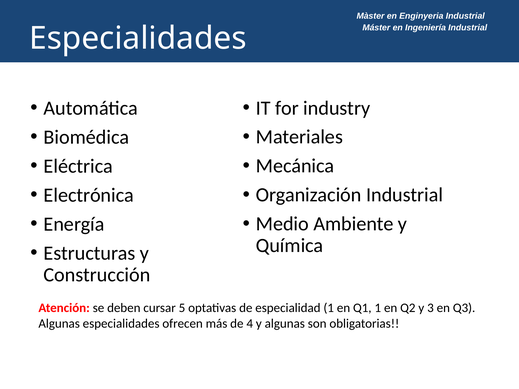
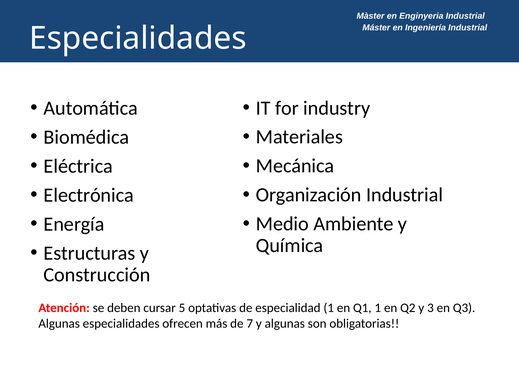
4: 4 -> 7 (250, 324)
